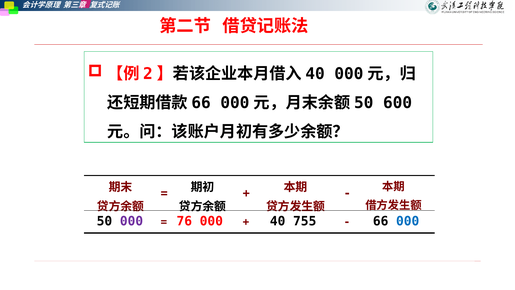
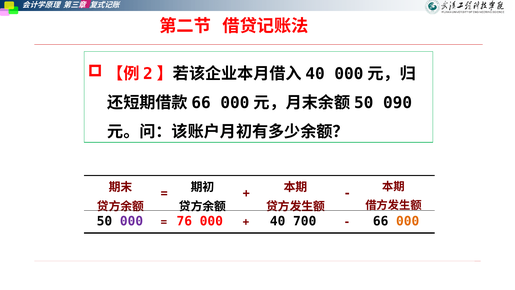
600: 600 -> 090 (398, 103)
755: 755 -> 700 (305, 221)
000 colour: blue -> orange (408, 221)
